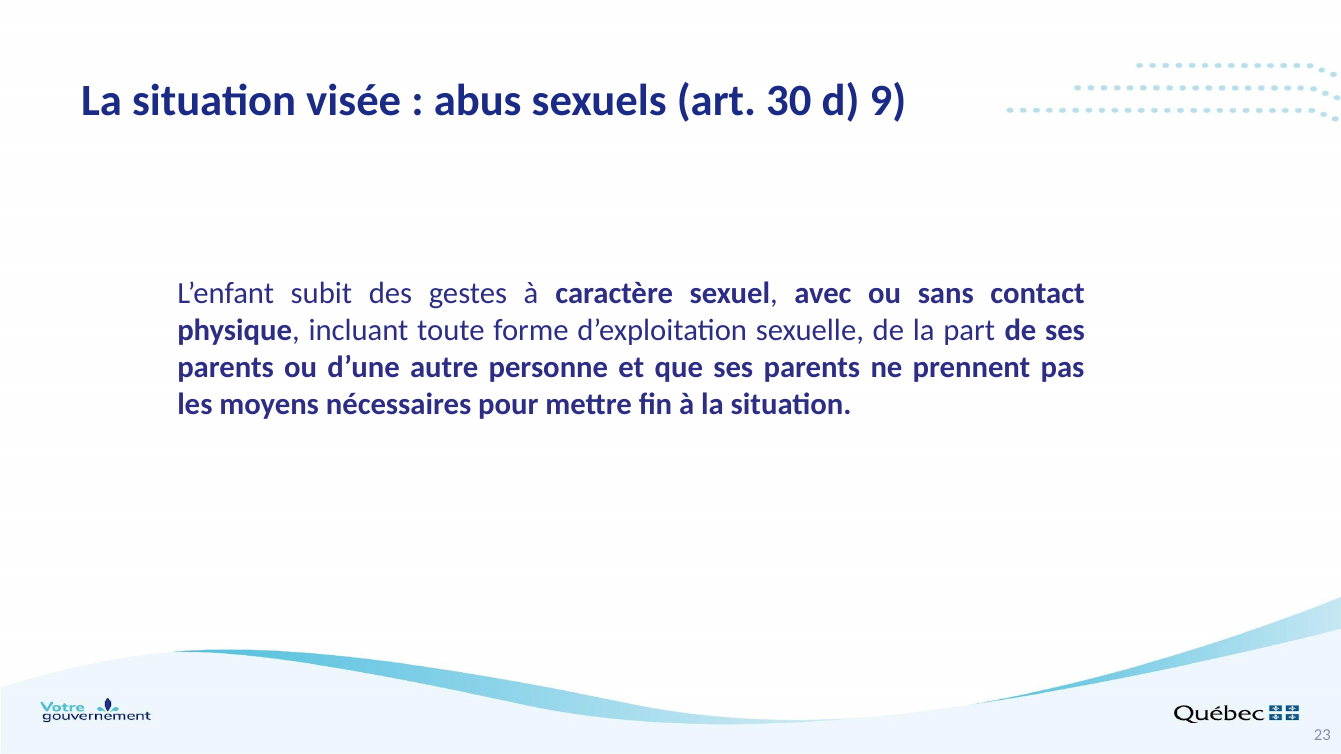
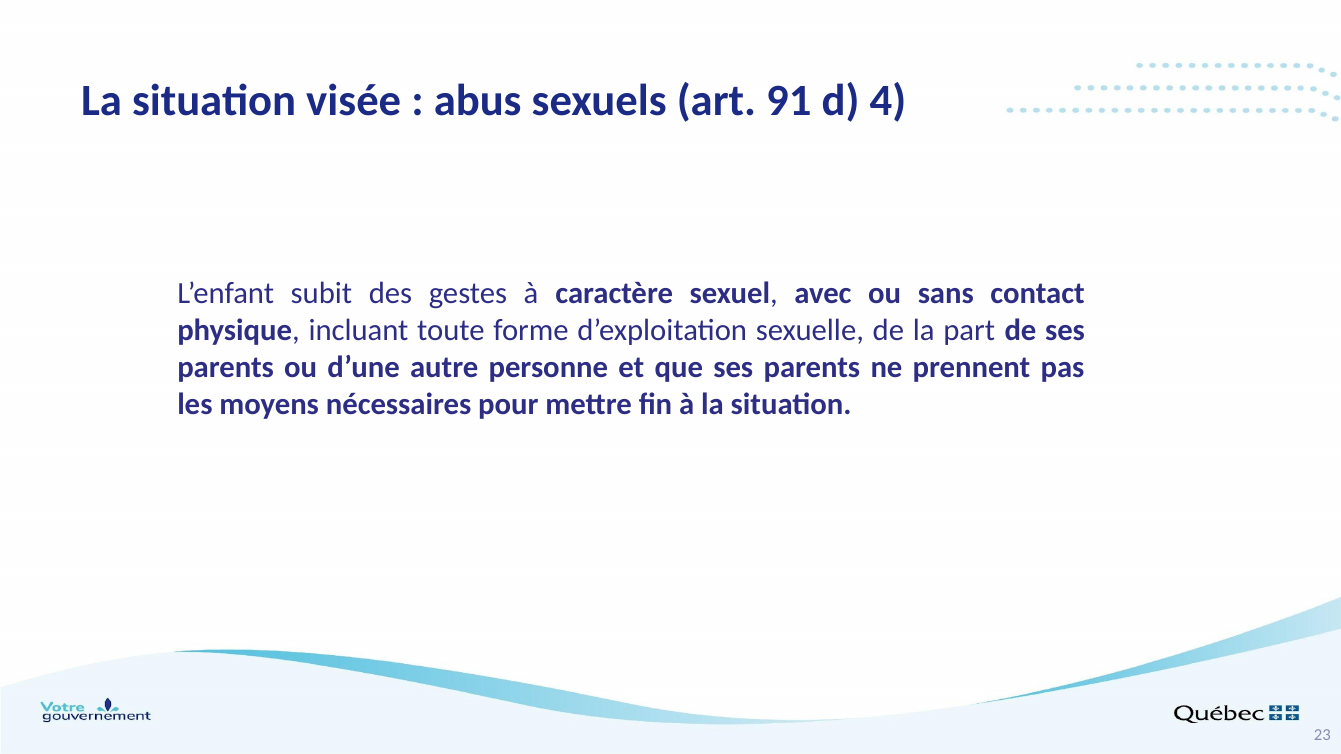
30: 30 -> 91 (789, 101)
9: 9 -> 4 (888, 101)
